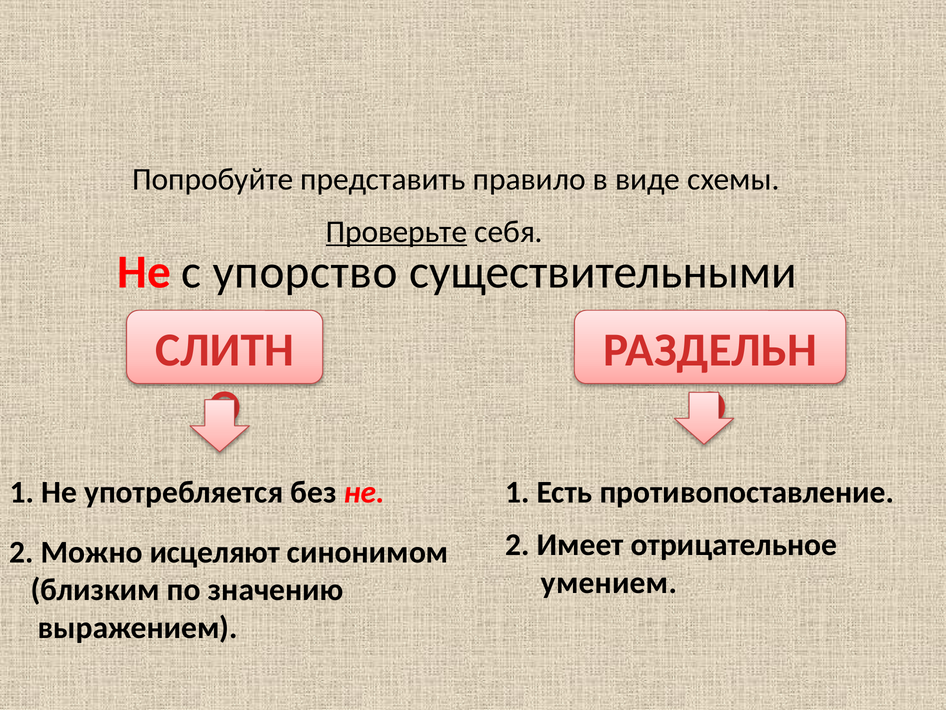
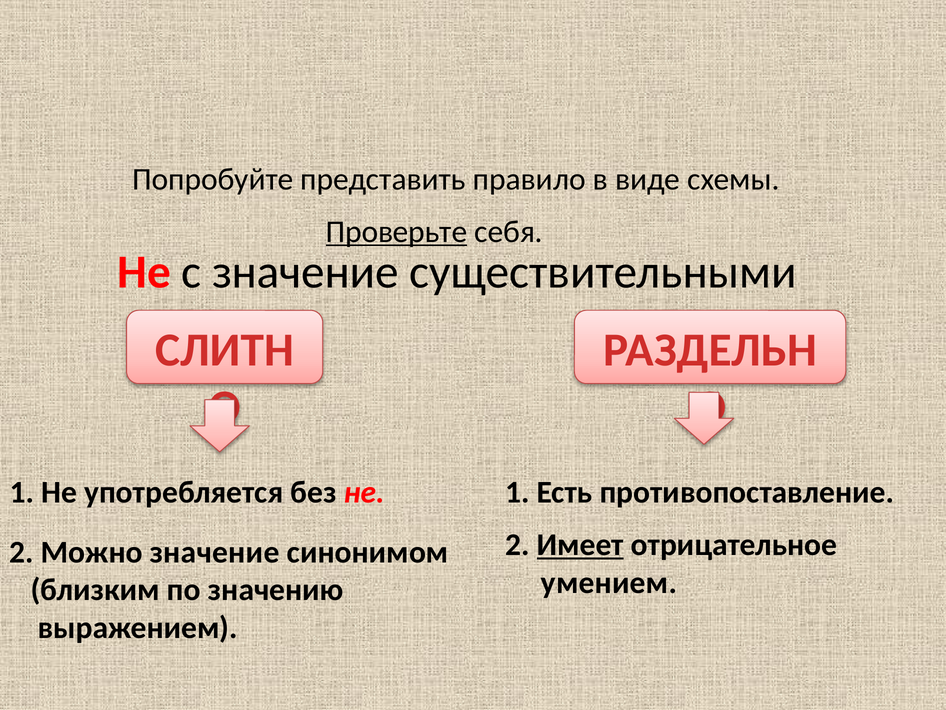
с упорство: упорство -> значение (305, 272)
Имеет underline: none -> present (580, 544)
Можно исцеляют: исцеляют -> значение (215, 552)
